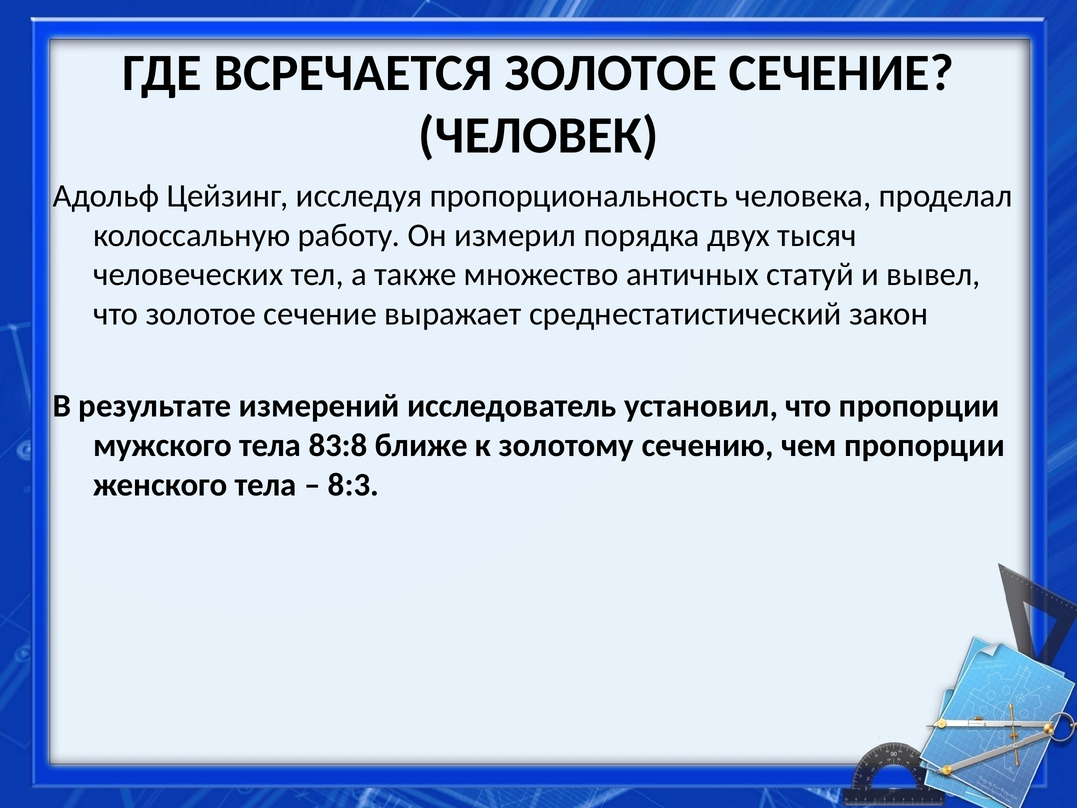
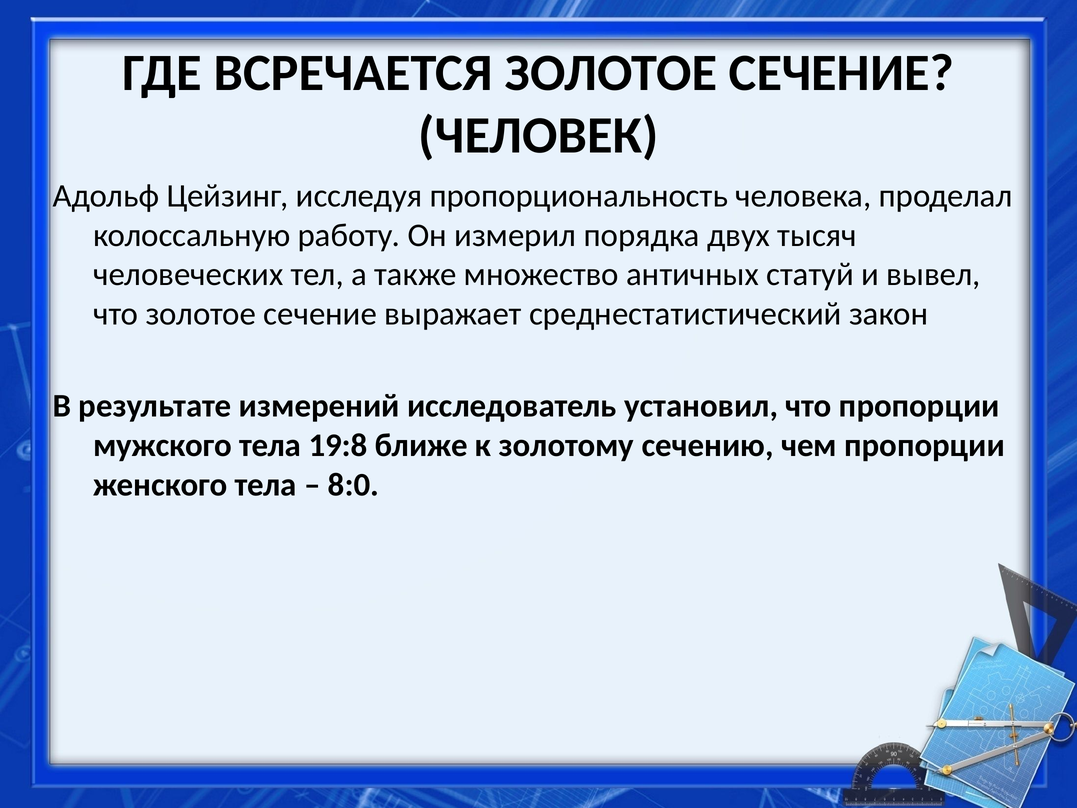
83:8: 83:8 -> 19:8 (338, 445)
8:3: 8:3 -> 8:0 (353, 485)
